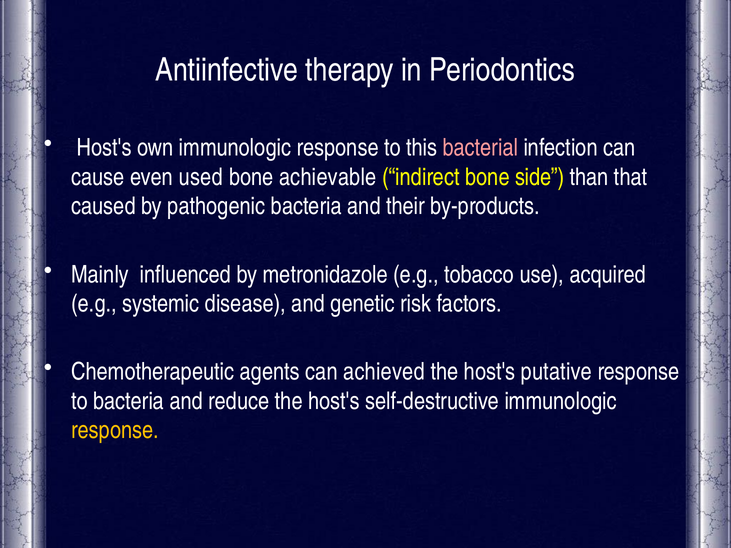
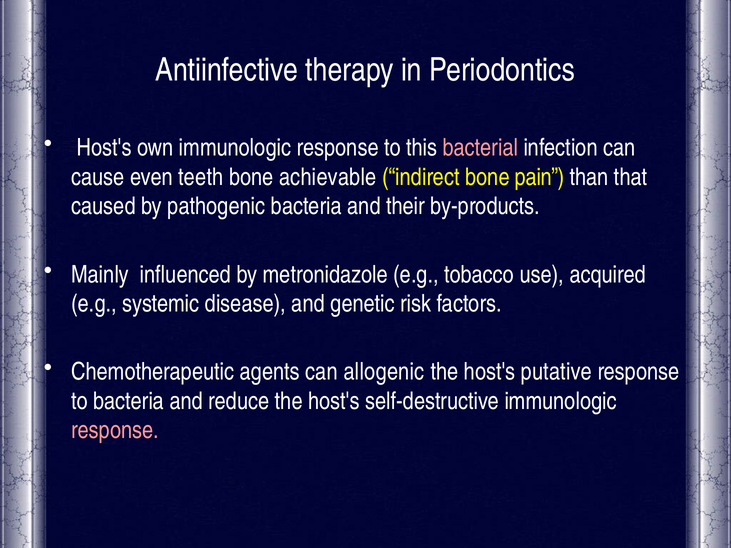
used: used -> teeth (201, 177)
side: side -> pain (540, 177)
achieved: achieved -> allogenic (384, 372)
response colour: yellow -> pink (115, 431)
